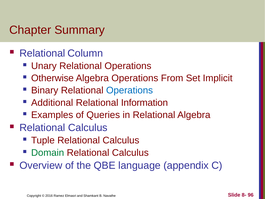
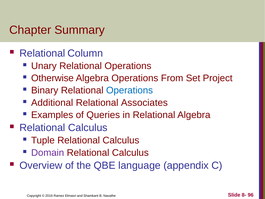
Implicit: Implicit -> Project (218, 78)
Information: Information -> Associates (144, 103)
Domain colour: green -> purple (48, 152)
